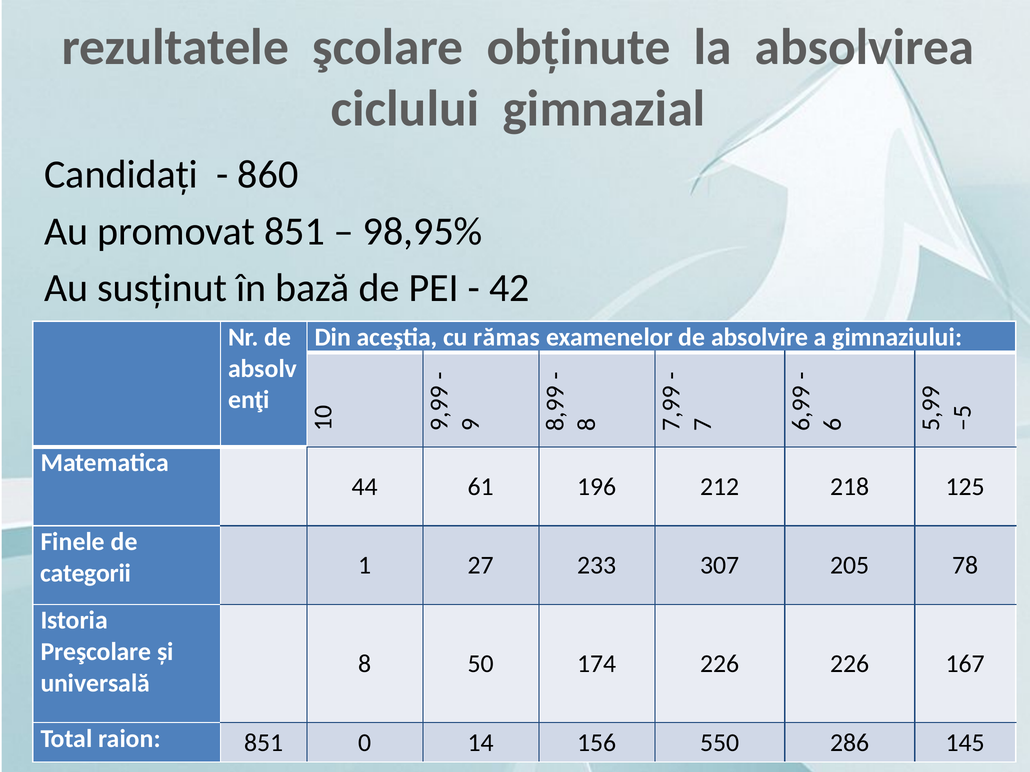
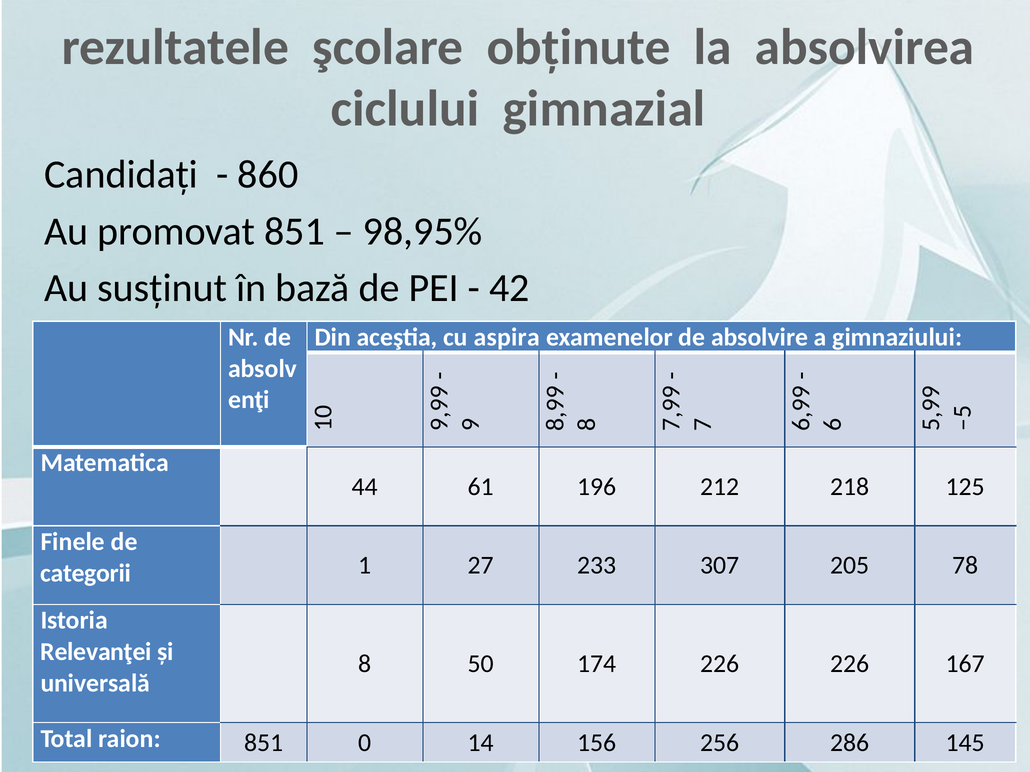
rămas: rămas -> aspira (507, 337)
Preşcolare: Preşcolare -> Relevanţei (96, 652)
550: 550 -> 256 (720, 743)
